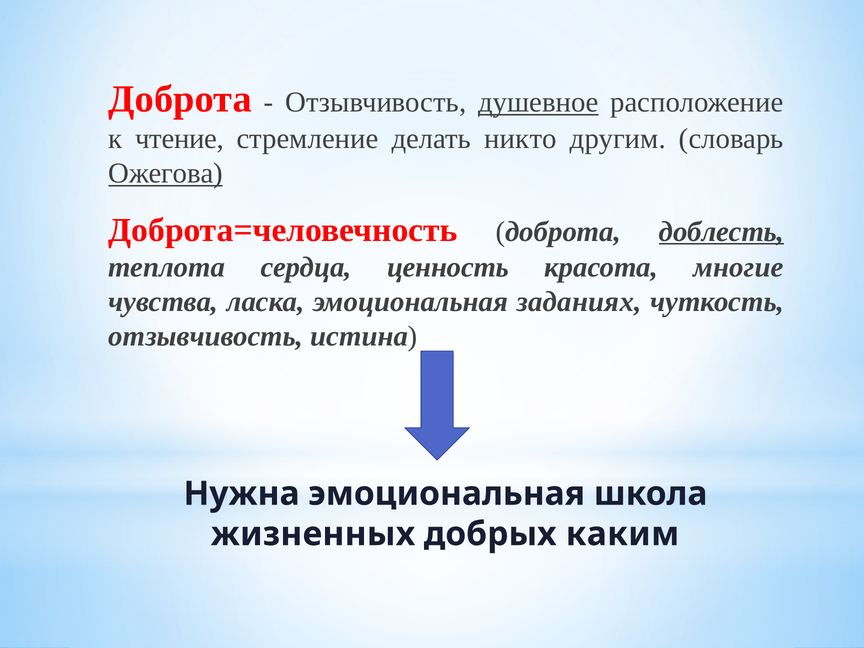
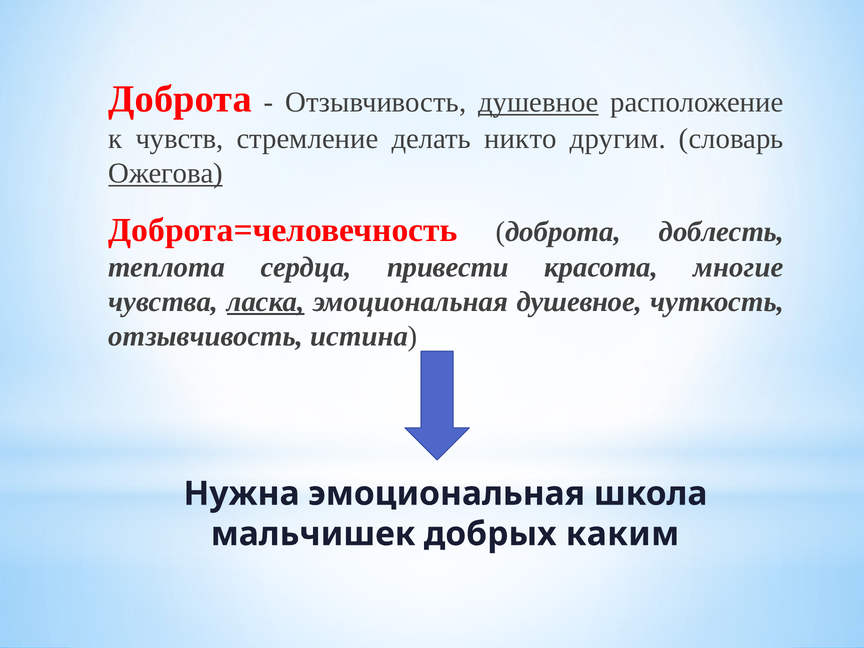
чтение: чтение -> чувств (180, 139)
доблесть underline: present -> none (721, 231)
ценность: ценность -> привести (448, 267)
ласка underline: none -> present (266, 302)
эмоциональная заданиях: заданиях -> душевное (579, 302)
жизненных: жизненных -> мальчишек (313, 534)
